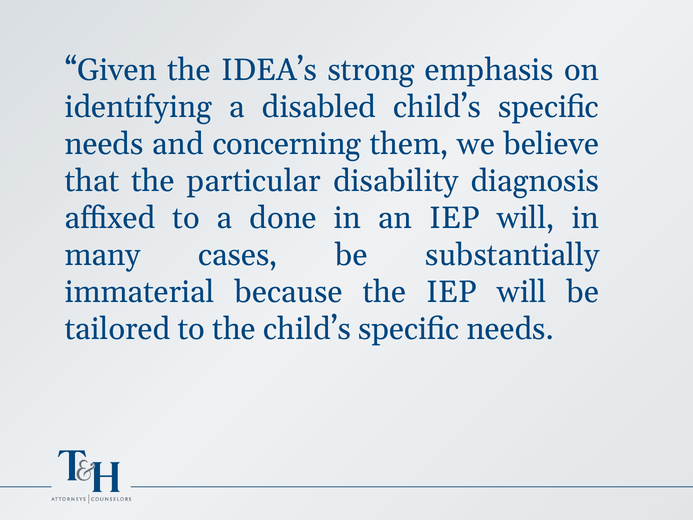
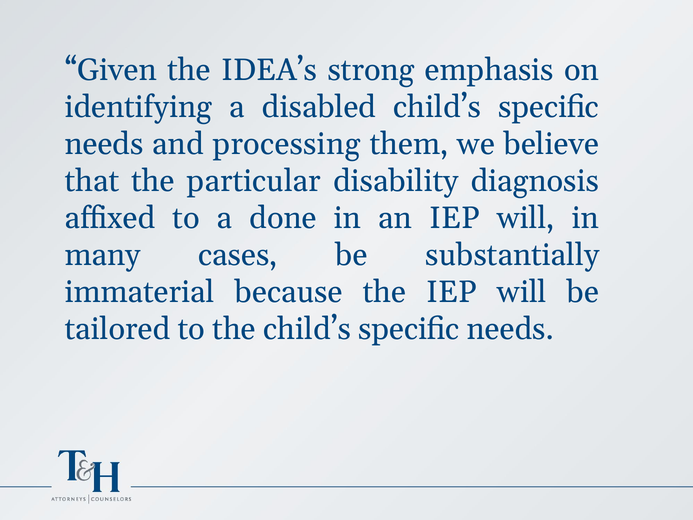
concerning: concerning -> processing (287, 144)
